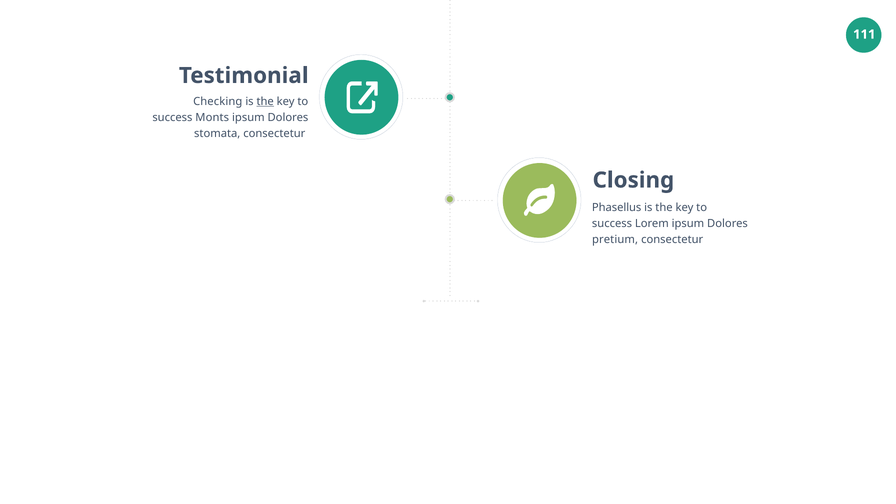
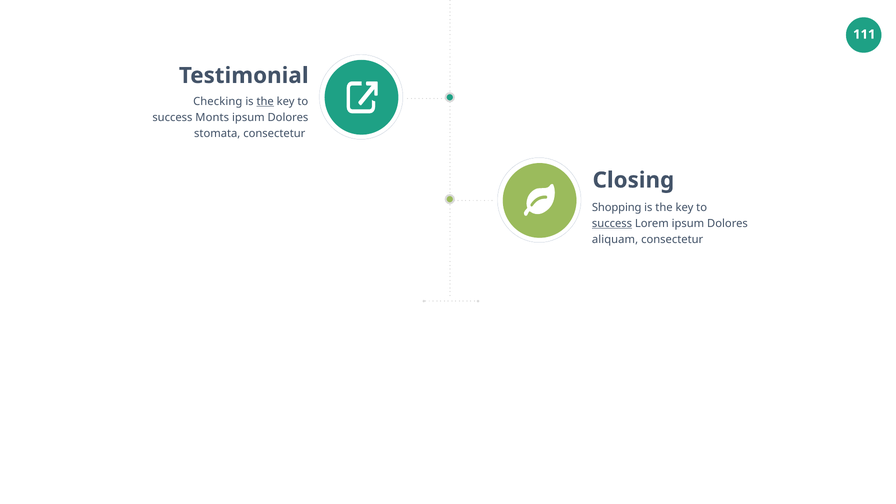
Phasellus: Phasellus -> Shopping (617, 207)
success underline: none -> present (612, 224)
pretium: pretium -> aliquam (615, 240)
